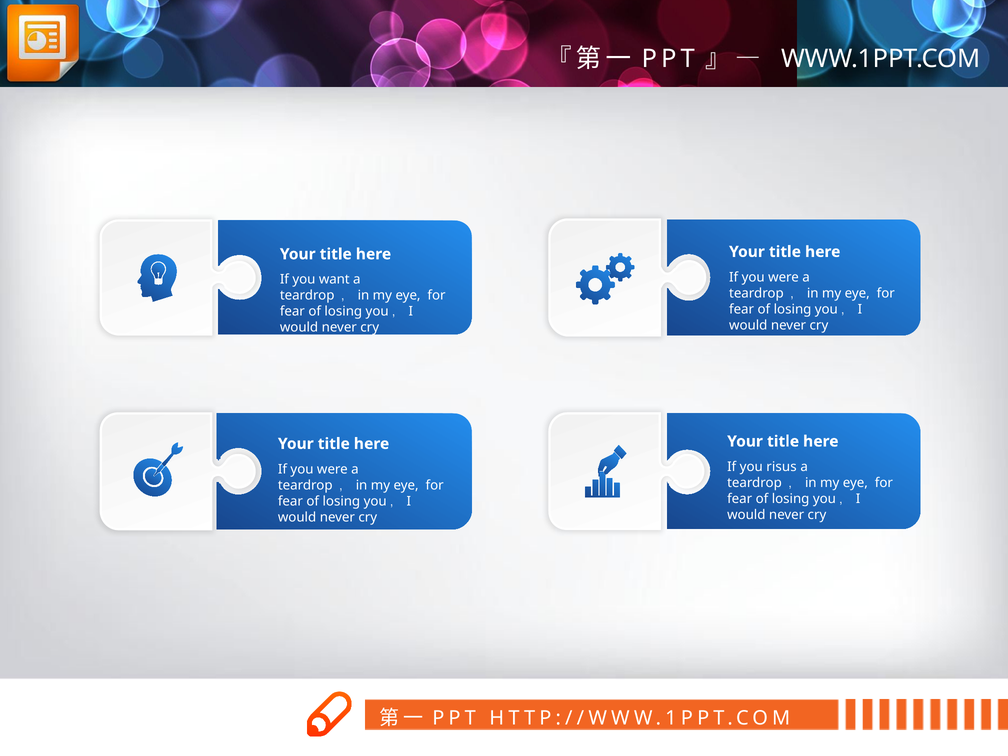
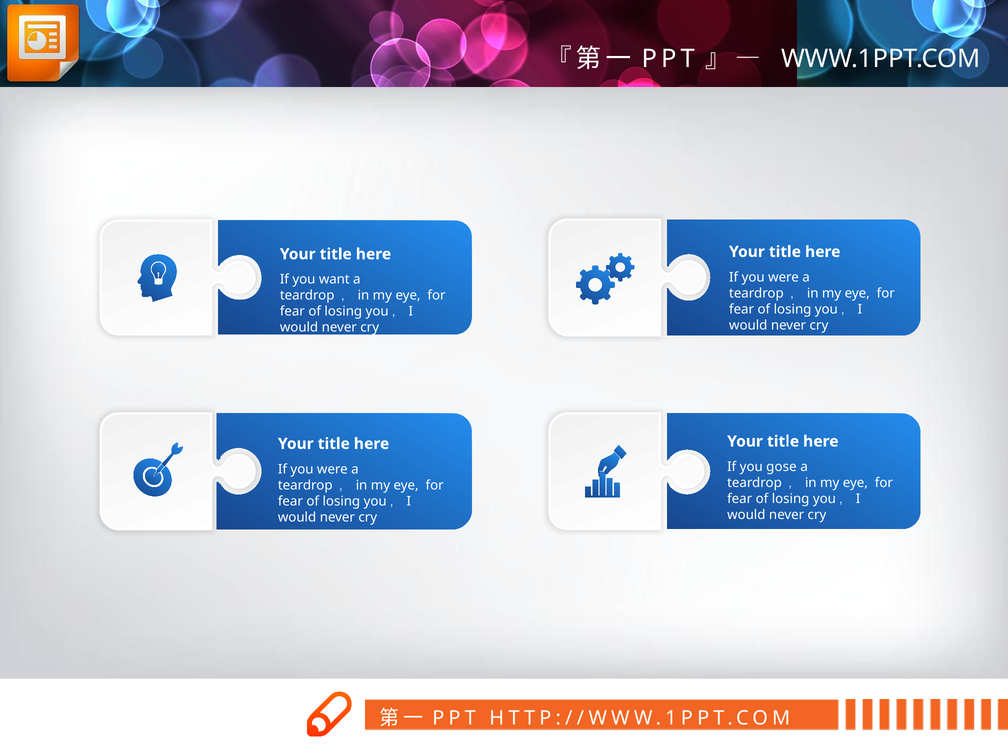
risus: risus -> gose (781, 467)
